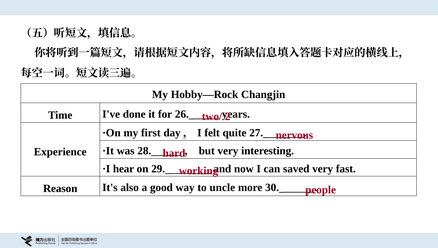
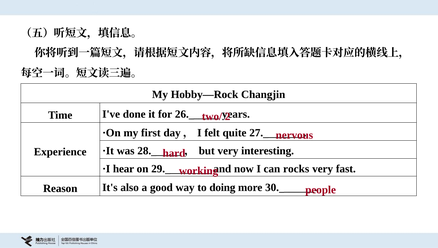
saved: saved -> rocks (296, 168)
uncle: uncle -> doing (222, 187)
